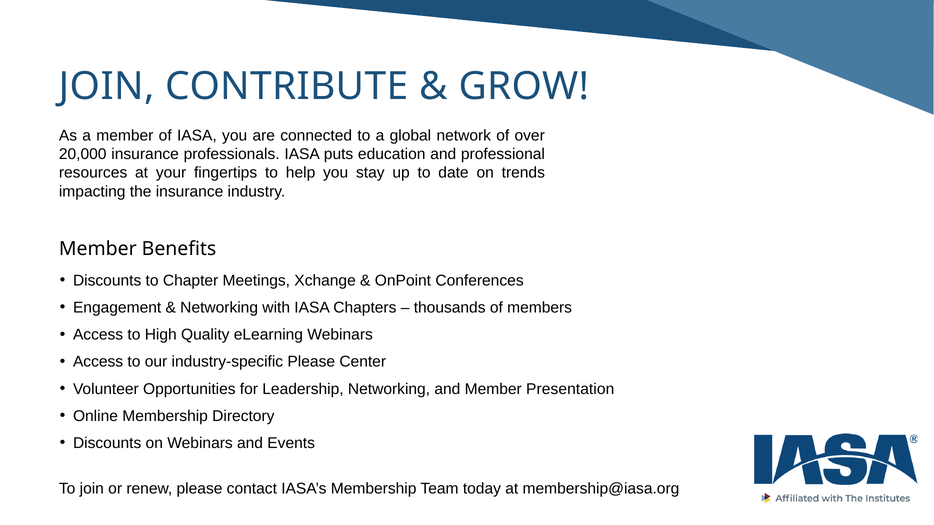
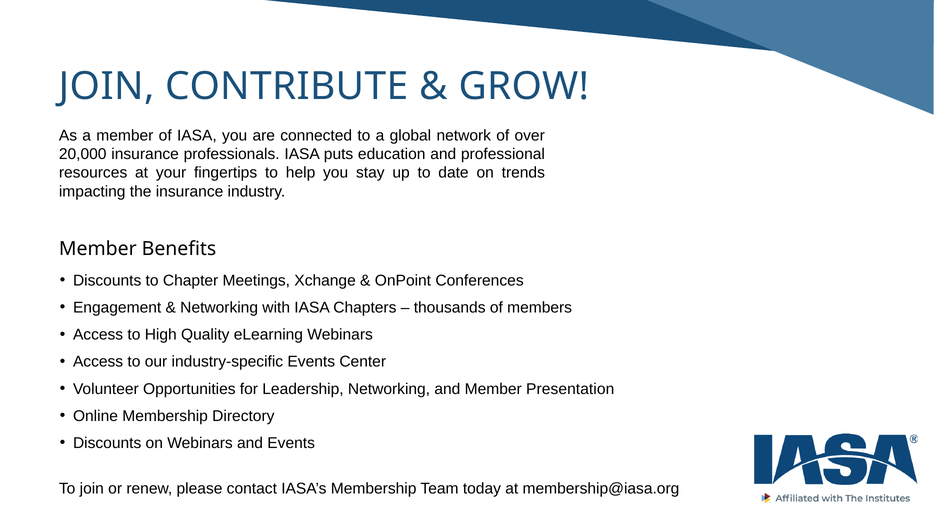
industry-specific Please: Please -> Events (311, 362)
